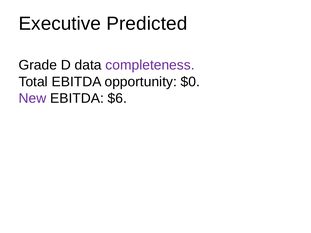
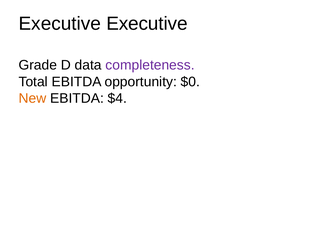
Executive Predicted: Predicted -> Executive (147, 24)
New colour: purple -> orange (32, 98)
$6: $6 -> $4 (117, 98)
